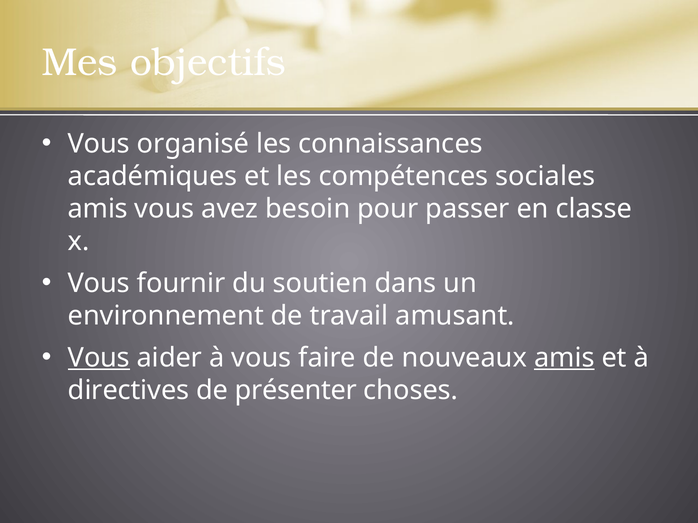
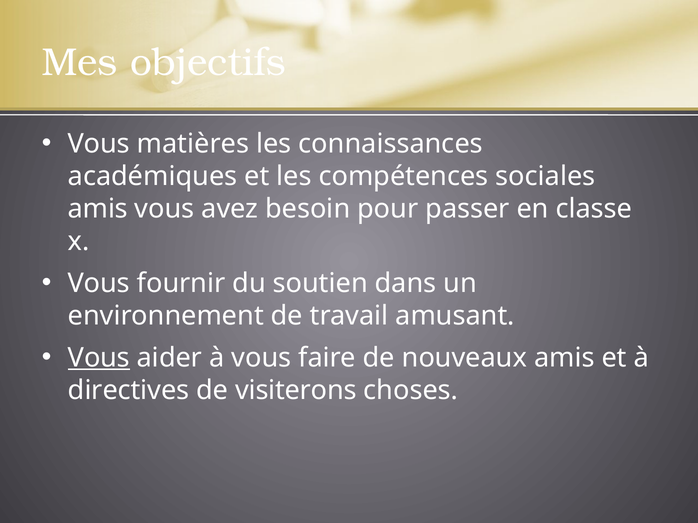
organisé: organisé -> matières (193, 144)
amis underline: present -> none (564, 358)
présenter: présenter -> visiterons (296, 391)
